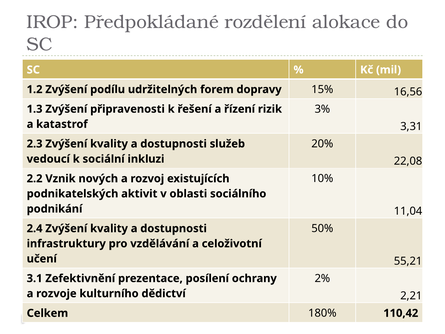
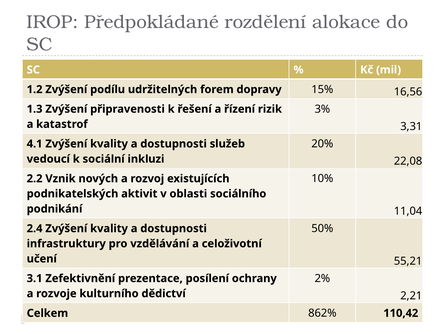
2.3: 2.3 -> 4.1 (35, 144)
180%: 180% -> 862% (322, 313)
